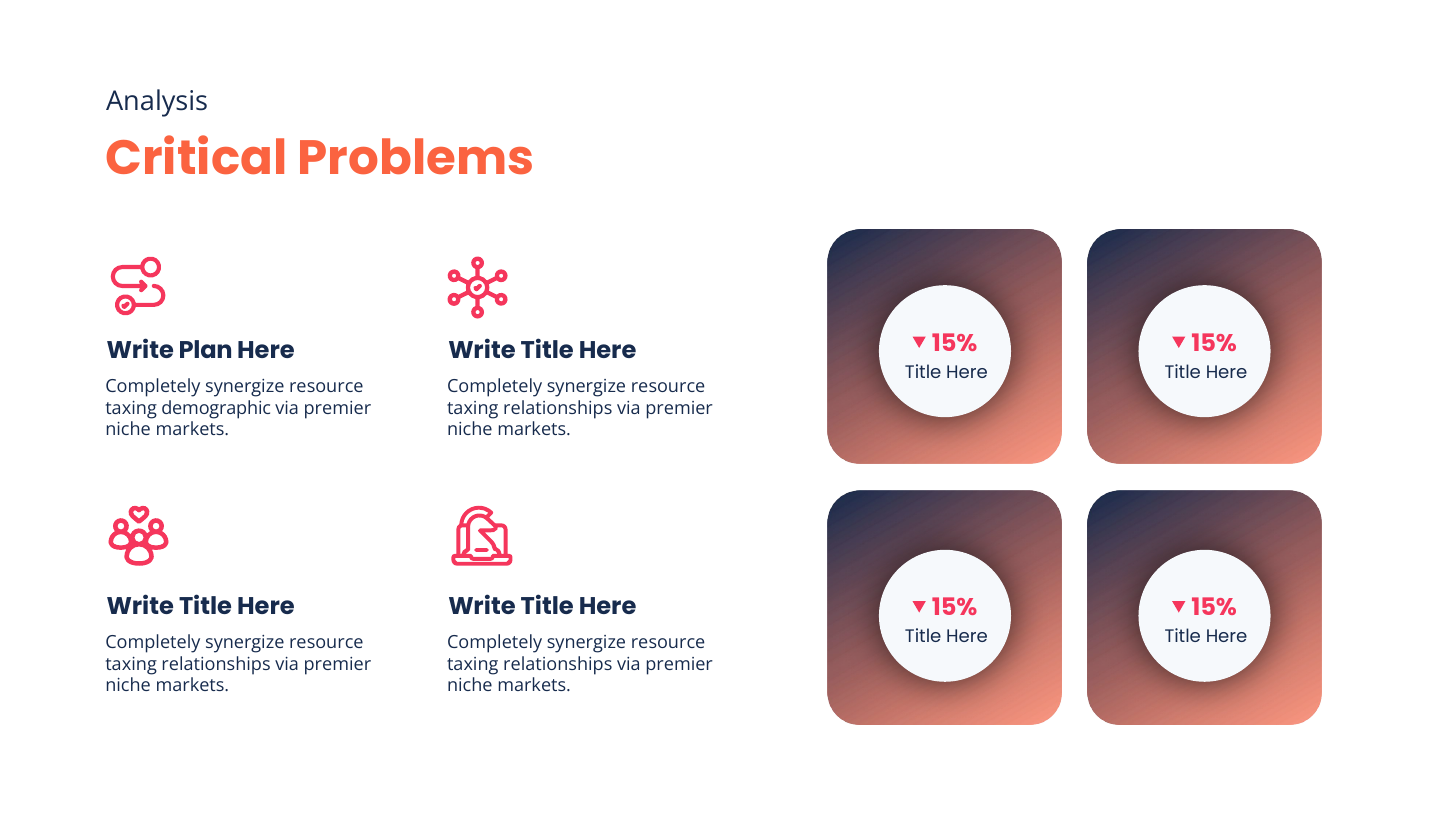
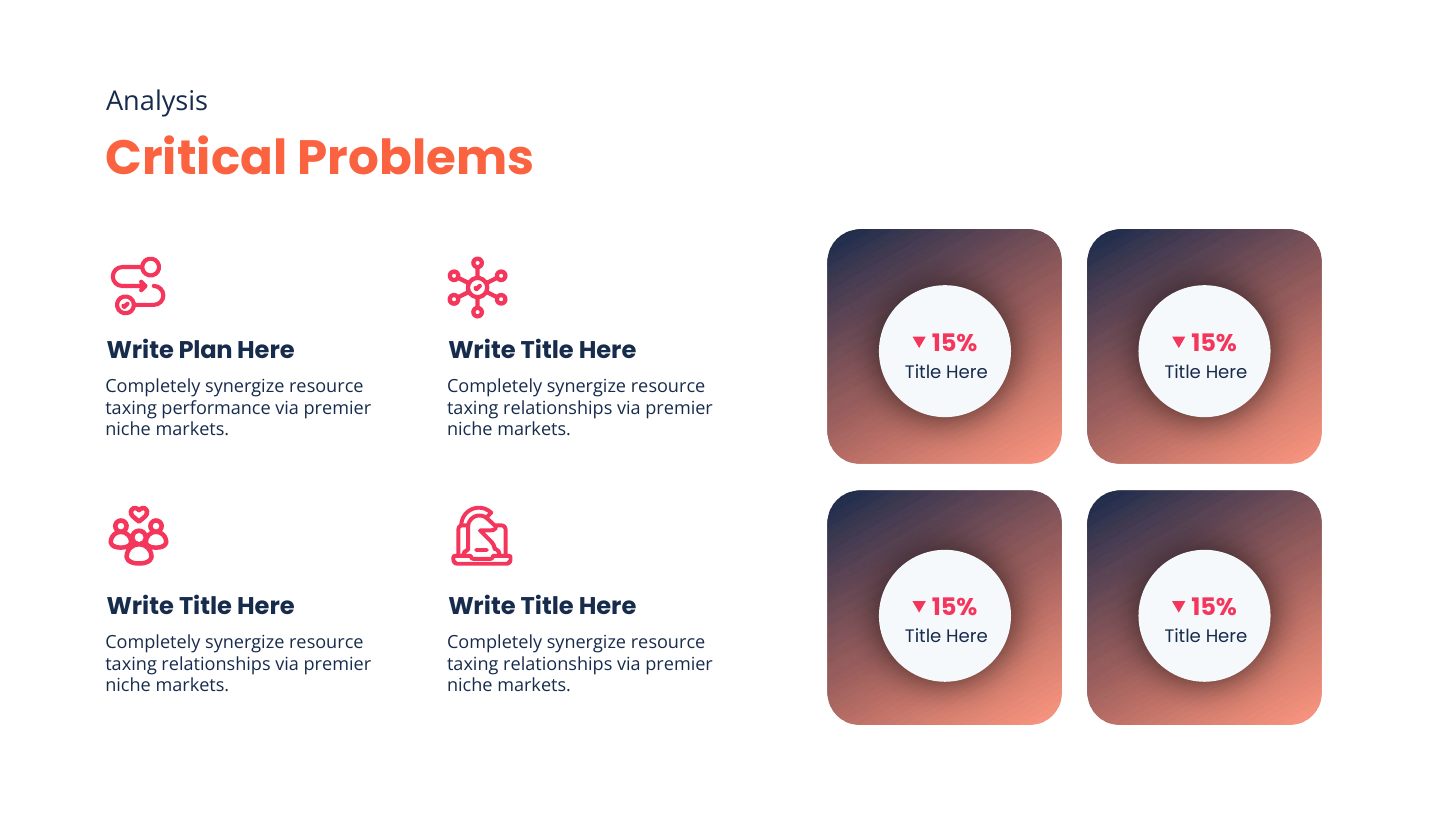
demographic: demographic -> performance (216, 409)
